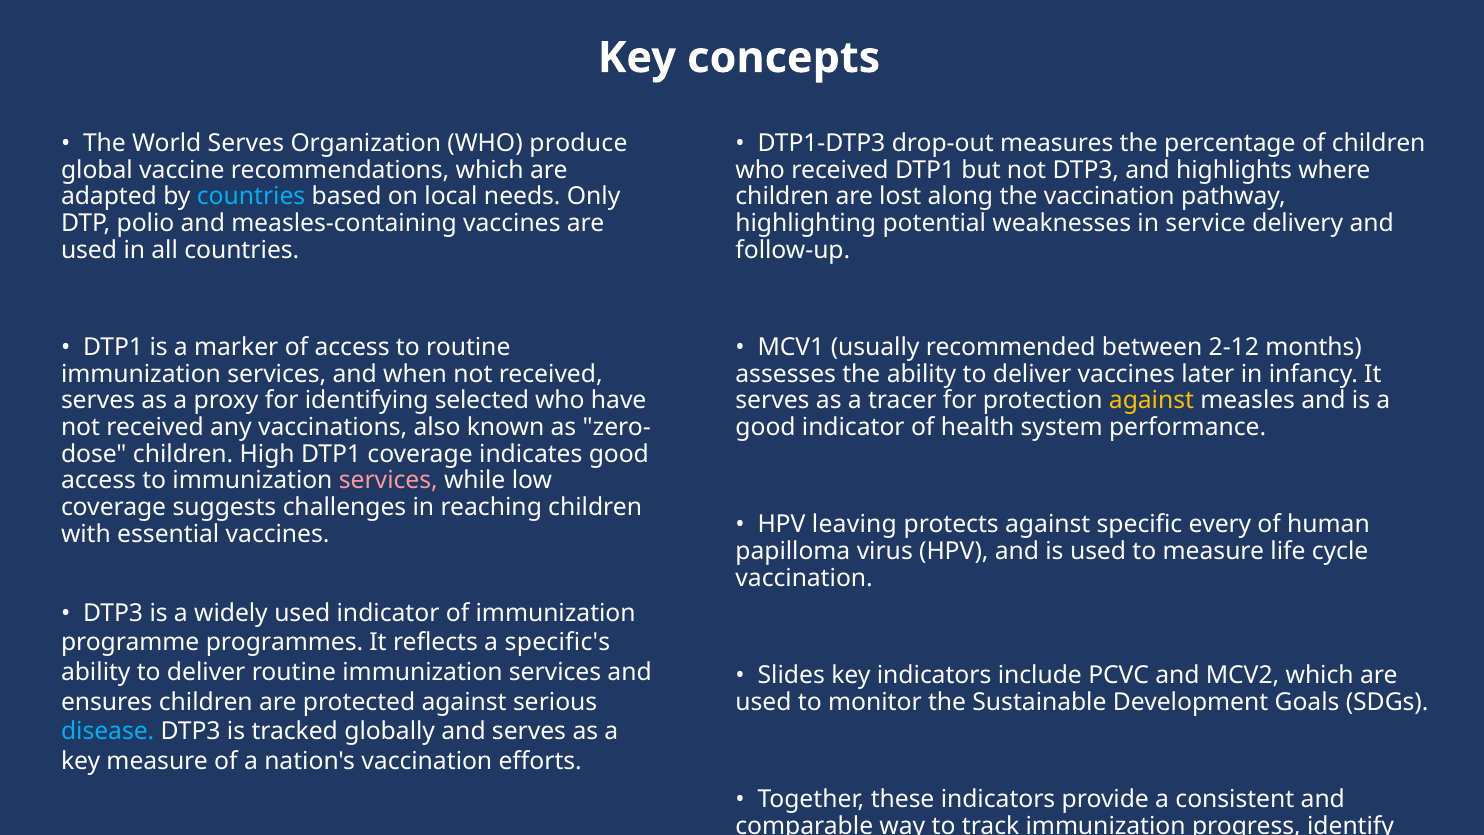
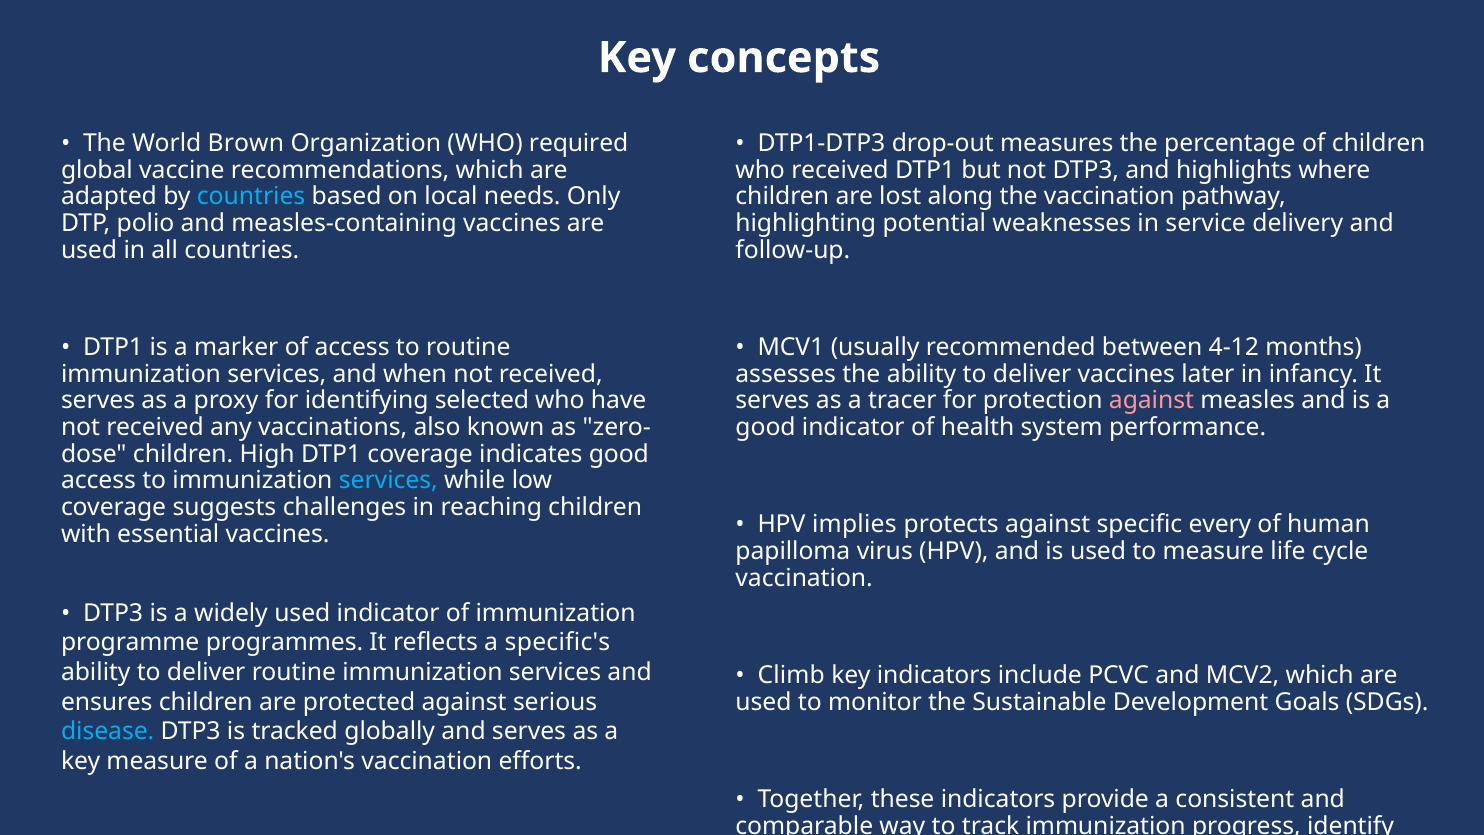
World Serves: Serves -> Brown (246, 143)
produce: produce -> required (579, 143)
2-12: 2-12 -> 4-12 (1234, 347)
against colour: yellow -> pink (1151, 401)
services colour: pink -> light blue (388, 481)
leaving: leaving -> implies (854, 525)
Slides: Slides -> Climb (791, 675)
